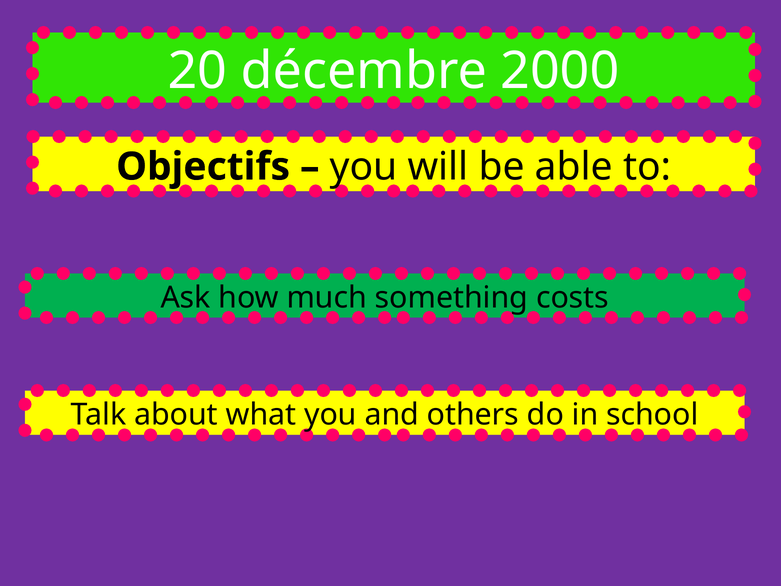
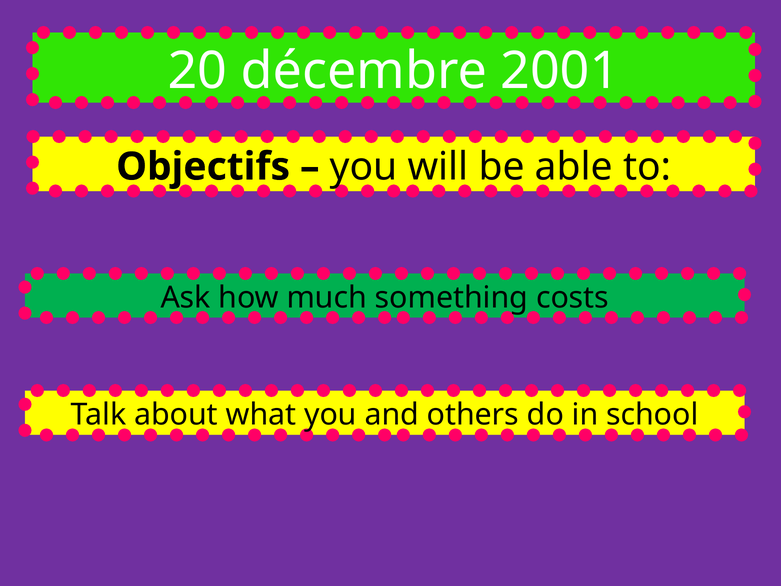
2000: 2000 -> 2001 (560, 71)
